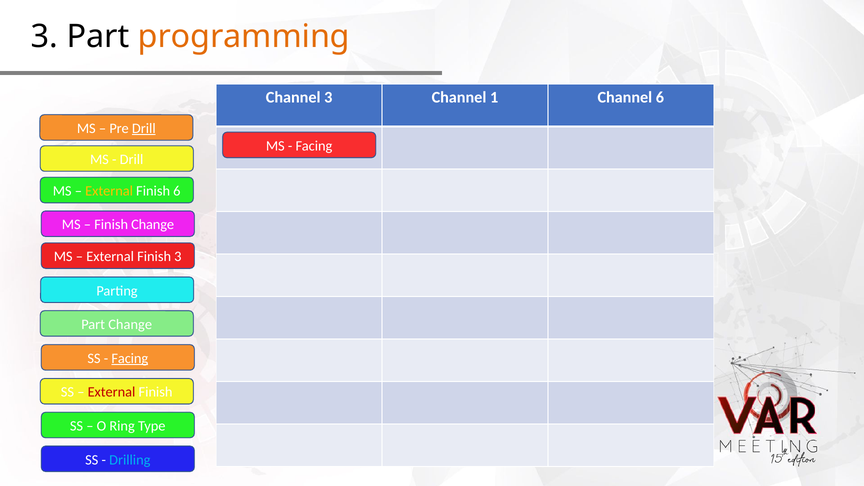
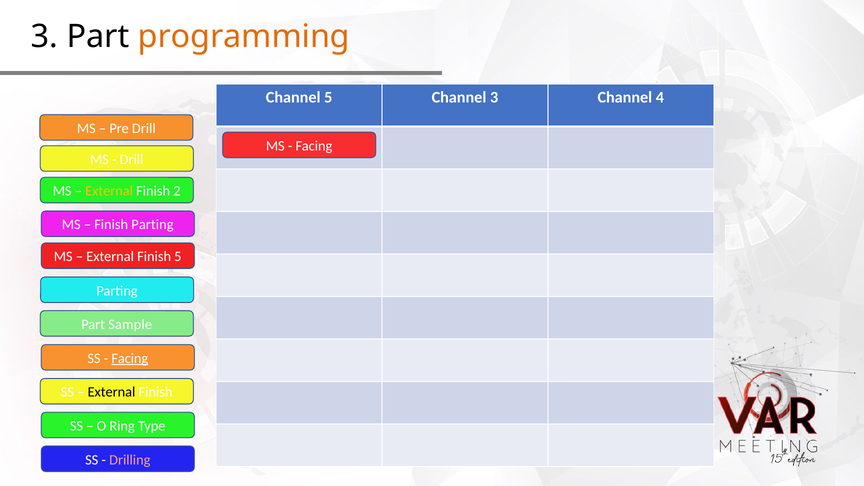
Channel 3: 3 -> 5 (328, 97)
Channel 1: 1 -> 3 (494, 97)
Channel 6: 6 -> 4 (660, 97)
Drill underline: present -> none (144, 128)
Finish 6: 6 -> 2 (177, 191)
Finish Change: Change -> Parting (152, 225)
Finish 3: 3 -> 5 (178, 257)
Part Change: Change -> Sample (130, 324)
External colour: red -> black (112, 392)
Drilling colour: light blue -> pink (130, 460)
